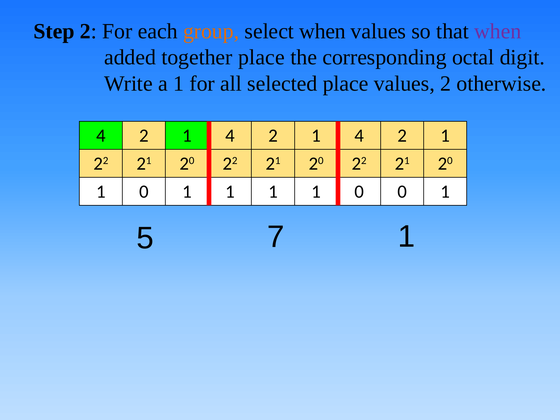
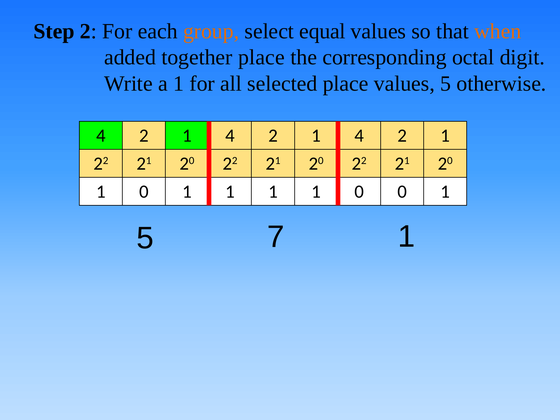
select when: when -> equal (322, 31)
when colour: purple -> orange (498, 31)
values 2: 2 -> 5 (446, 84)
